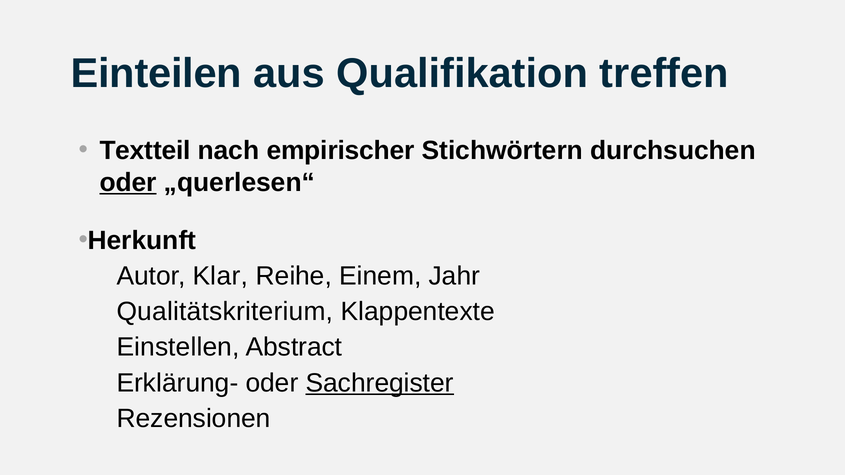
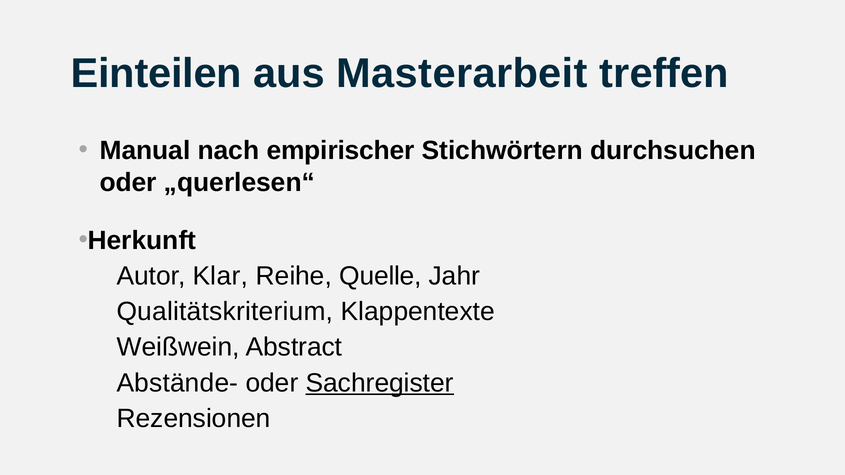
Qualifikation: Qualifikation -> Masterarbeit (462, 74)
Textteil: Textteil -> Manual (145, 151)
oder underline: present -> none (128, 182)
Einem: Einem -> Quelle (380, 276)
Einstellen: Einstellen -> Weißwein (178, 347)
Erklärung-: Erklärung- -> Abstände- (177, 383)
